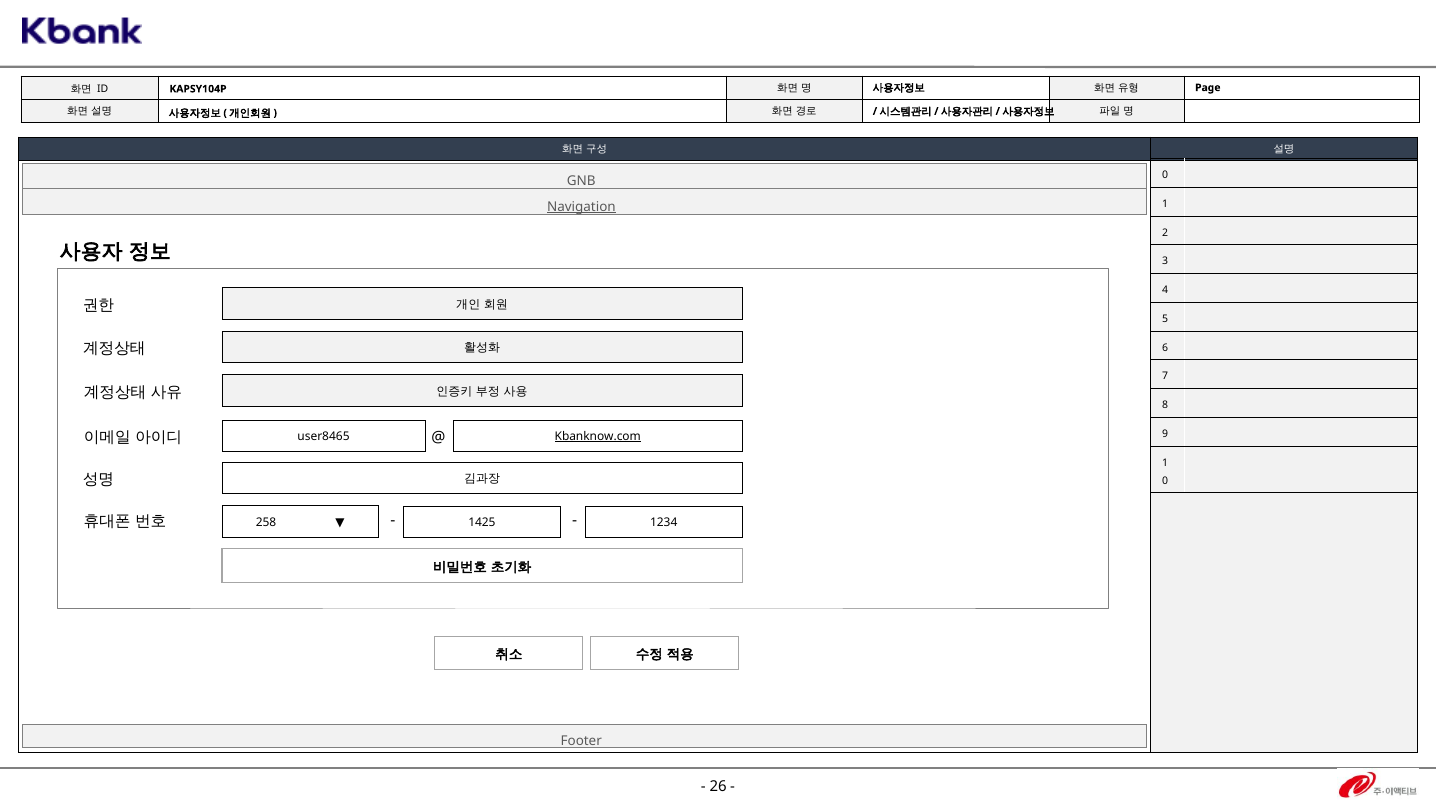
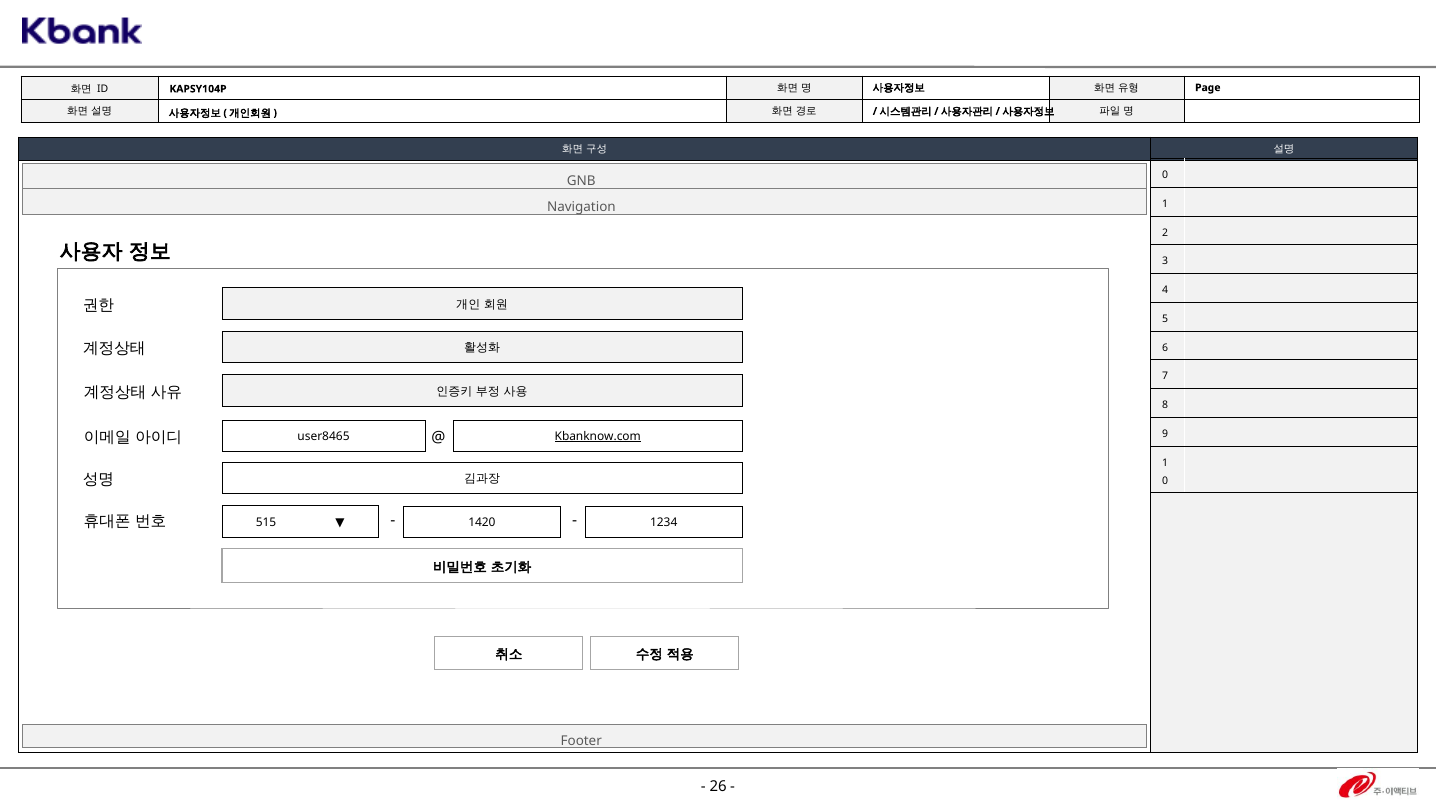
Navigation underline: present -> none (581, 207)
258: 258 -> 515 (266, 522)
1425: 1425 -> 1420 (482, 522)
